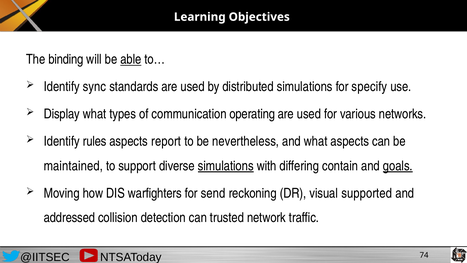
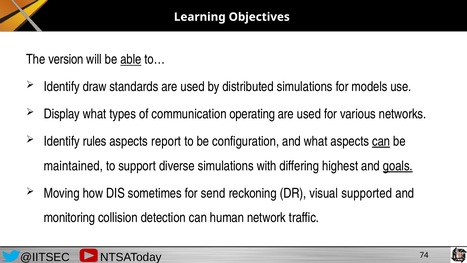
binding: binding -> version (66, 59)
sync: sync -> draw (95, 87)
specify: specify -> models (369, 87)
nevertheless: nevertheless -> configuration (246, 141)
can underline: none -> present (381, 141)
simulations underline: present -> none (226, 166)
contain: contain -> highest (340, 166)
warfighters: warfighters -> sometimes (155, 193)
addressed: addressed -> monitoring (69, 218)
trusted: trusted -> human (227, 218)
